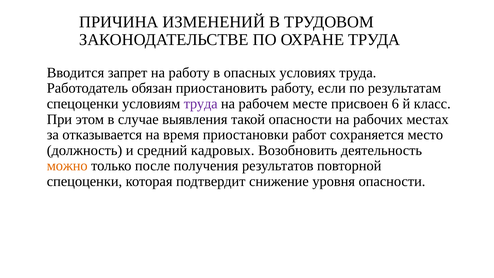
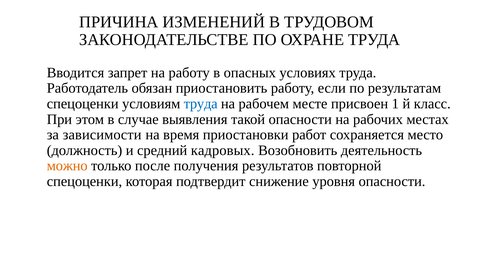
труда colour: purple -> blue (201, 104)
6: 6 -> 1 (395, 104)
отказывается: отказывается -> зависимости (102, 135)
